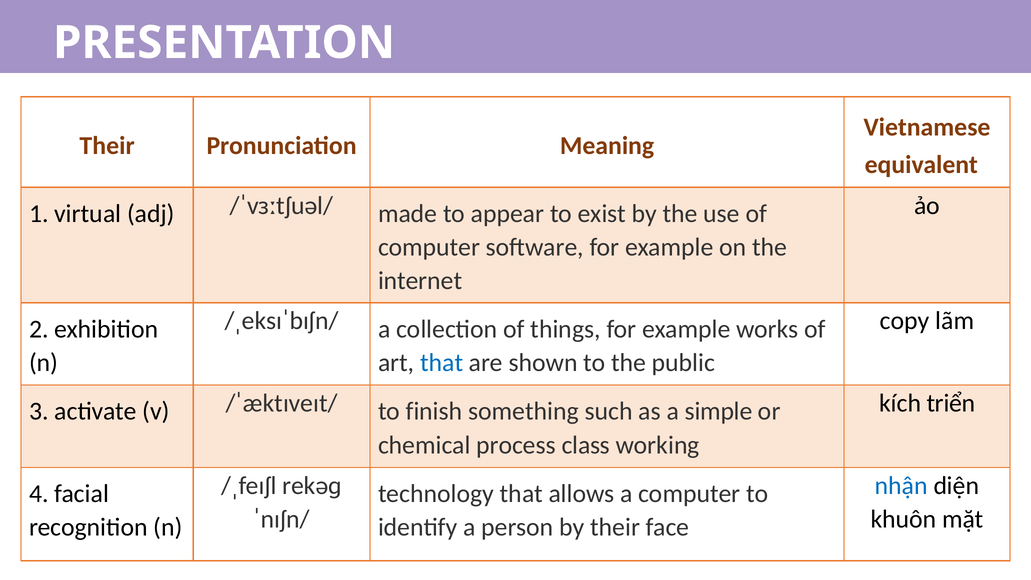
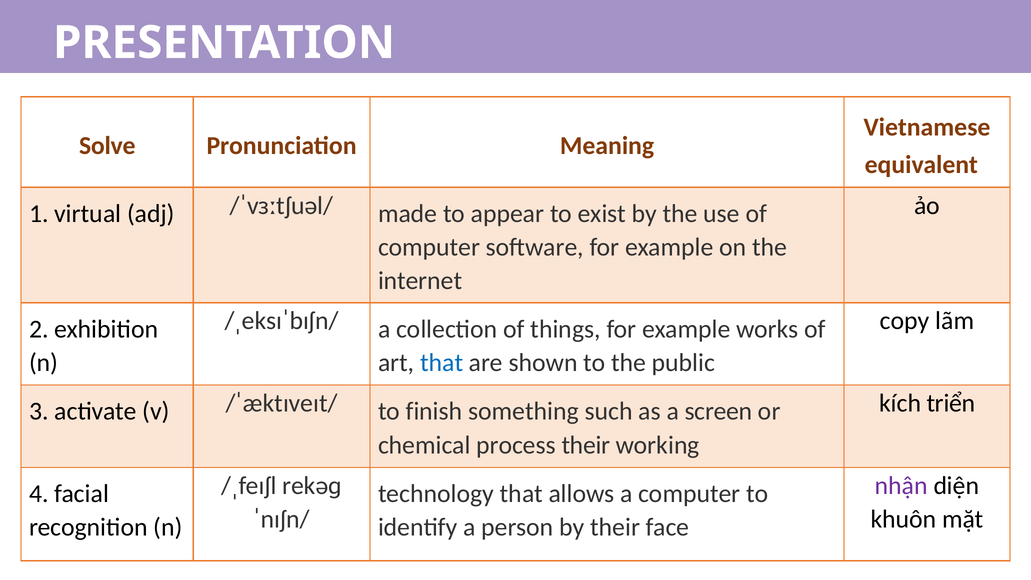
Their: Their -> Solve (107, 145)
simple: simple -> screen (719, 411)
process class: class -> their (586, 445)
nhận colour: blue -> purple (901, 486)
